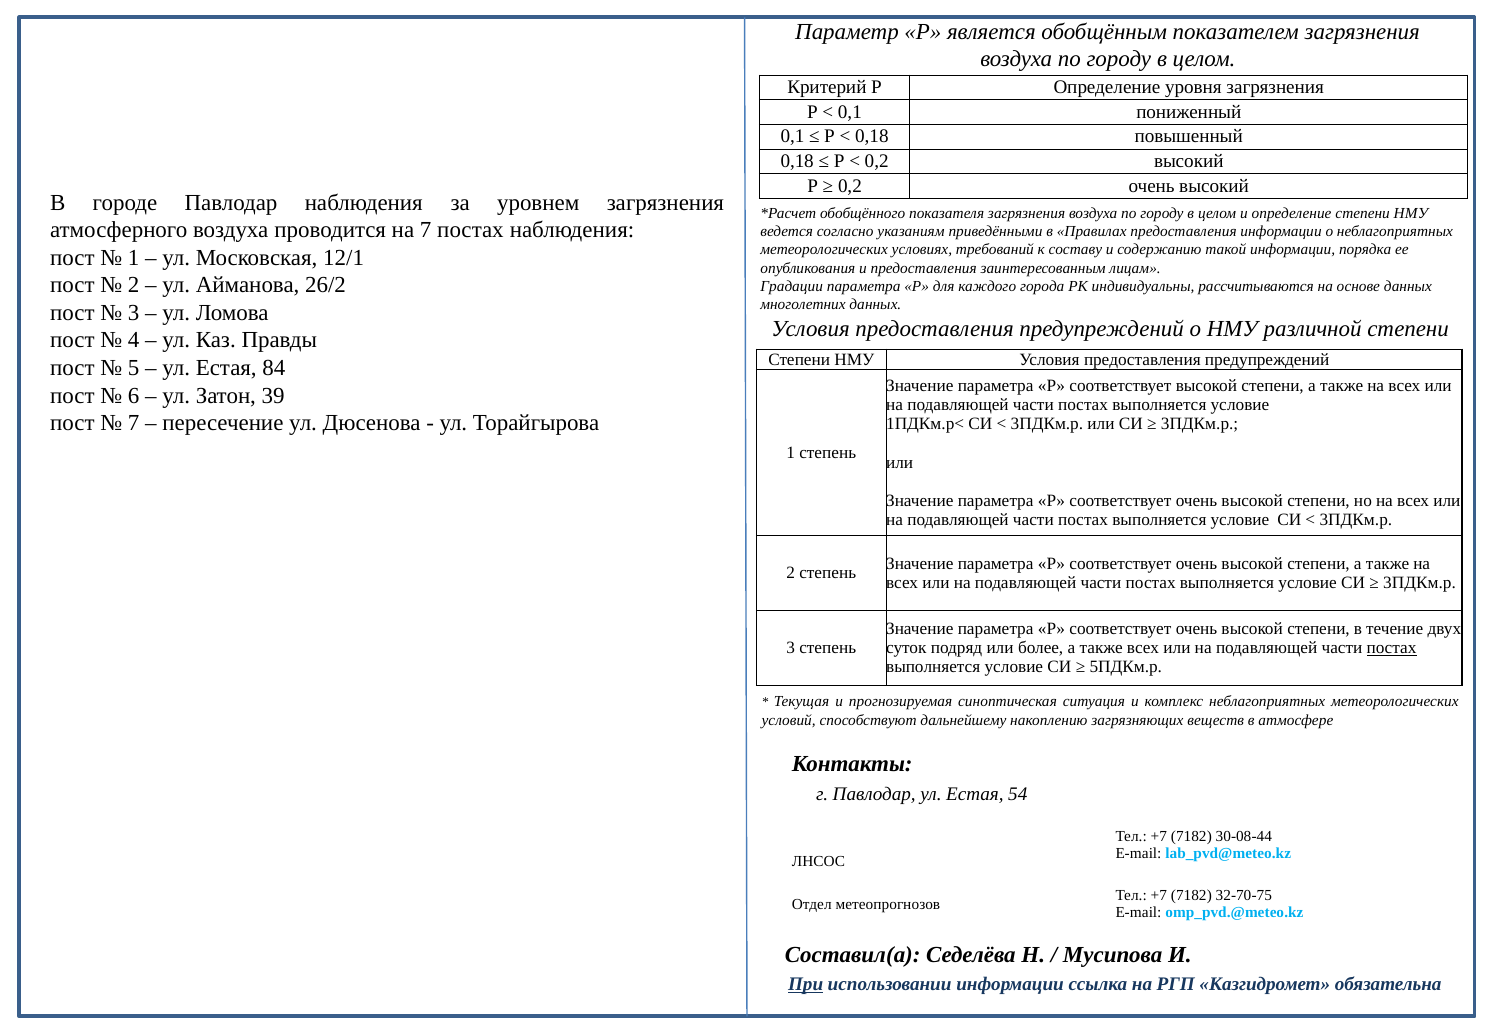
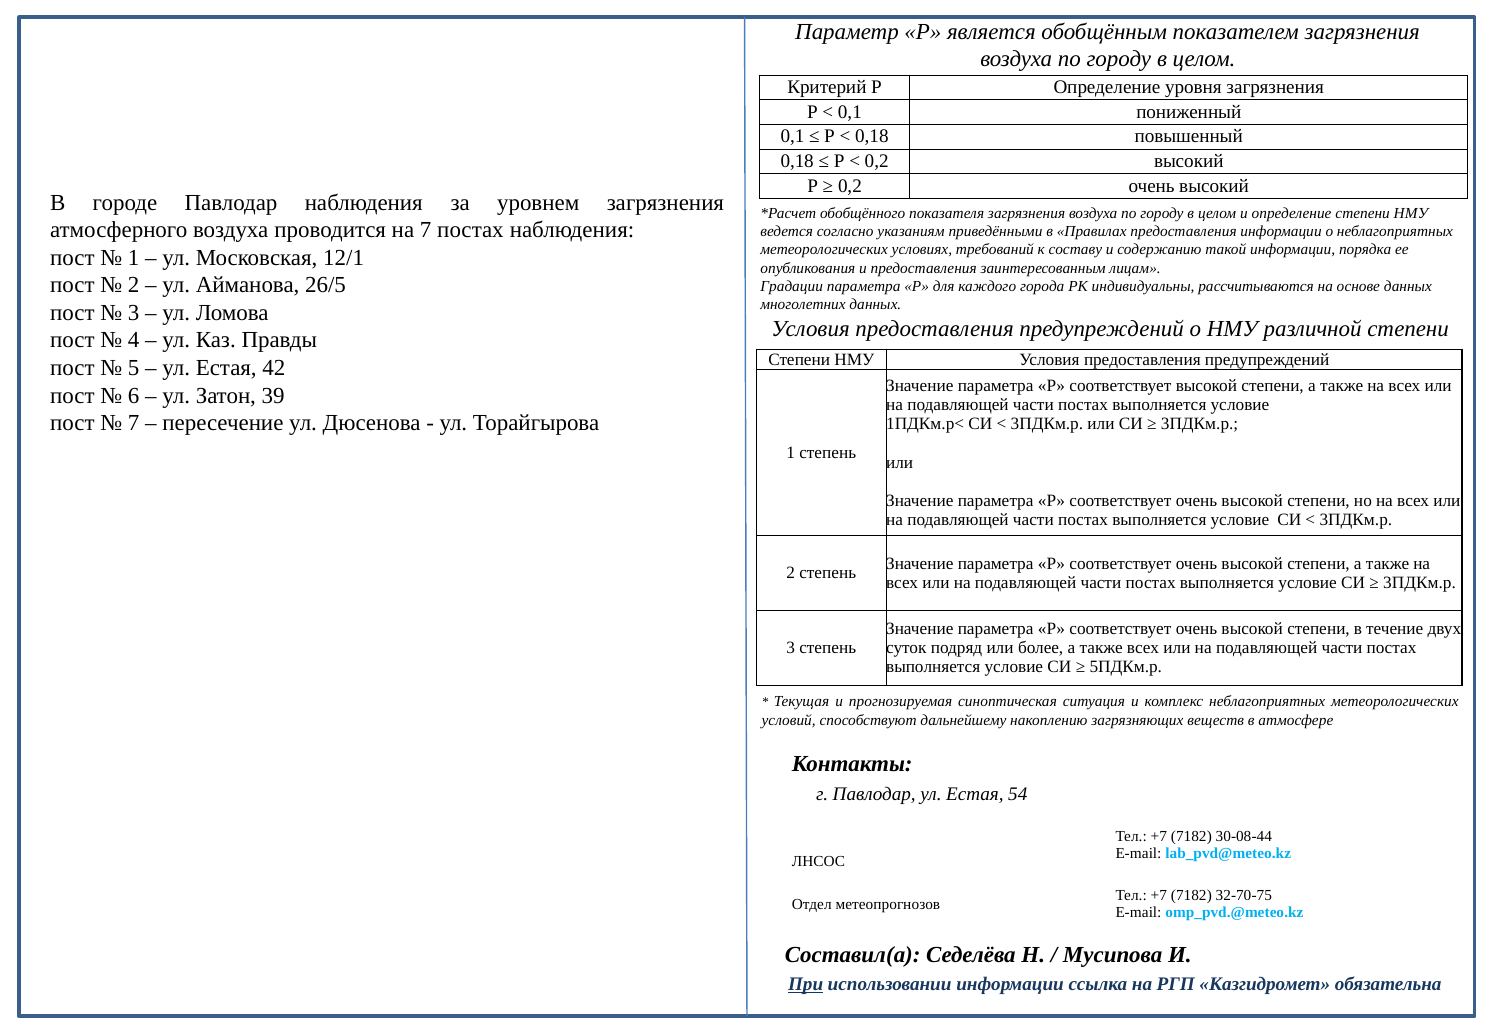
26/2: 26/2 -> 26/5 (326, 285)
84: 84 -> 42 (274, 368)
постах underline: present -> none (1392, 648)
